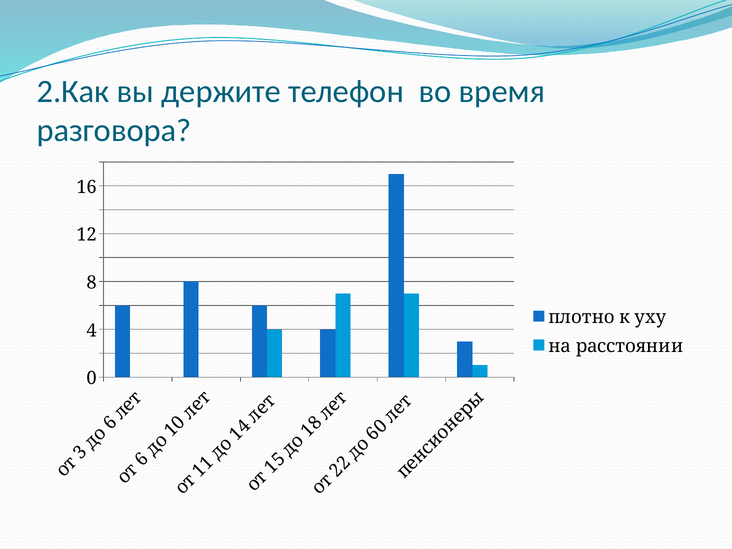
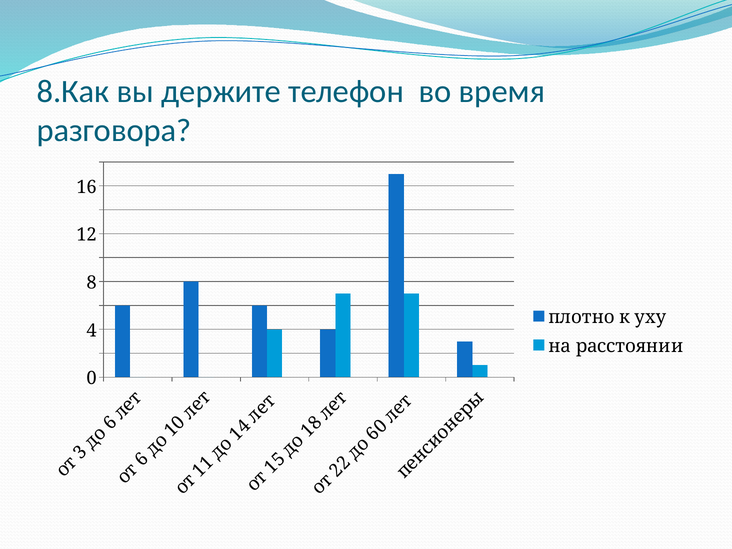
2.Как: 2.Как -> 8.Как (73, 92)
